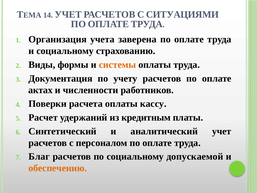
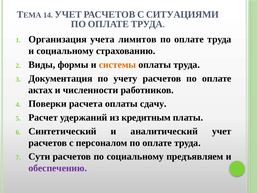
заверена: заверена -> лимитов (137, 39)
кассу: кассу -> сдачу (153, 104)
Благ: Благ -> Сути (39, 156)
допускаемой: допускаемой -> предъявляем (195, 156)
обеспечению colour: orange -> purple (58, 168)
